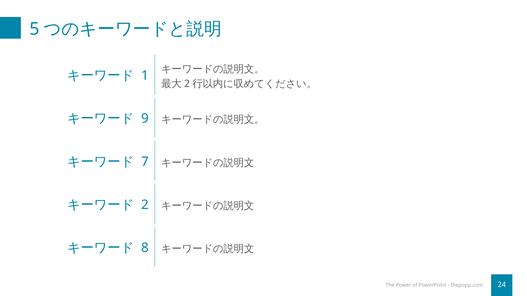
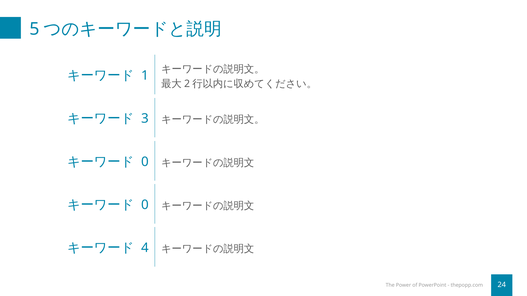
9: 9 -> 3 (145, 119)
7: 7 -> 0 (145, 162)
2: 2 -> 0 (145, 205)
8: 8 -> 4 (145, 248)
